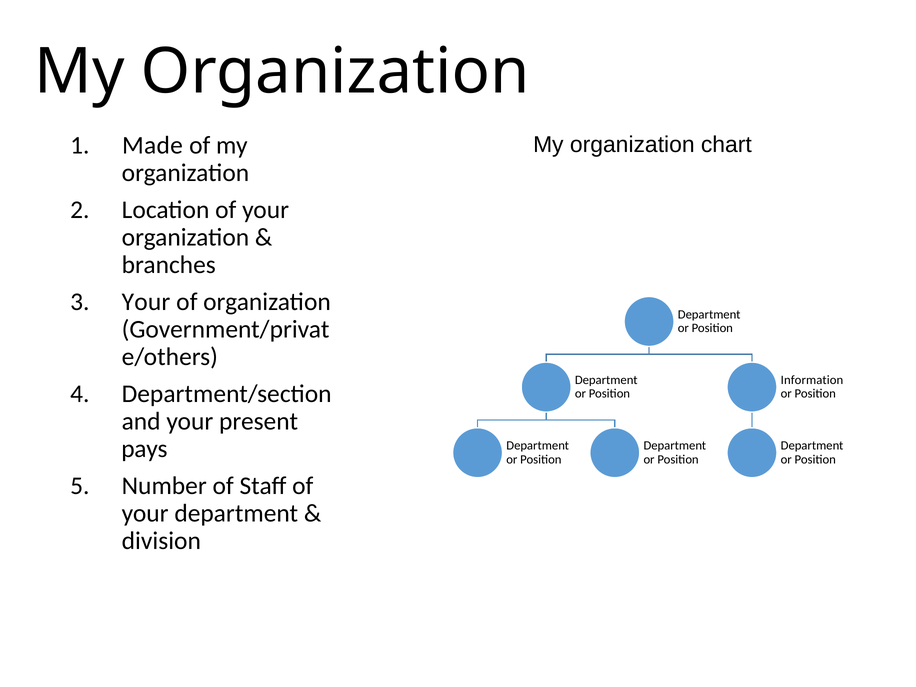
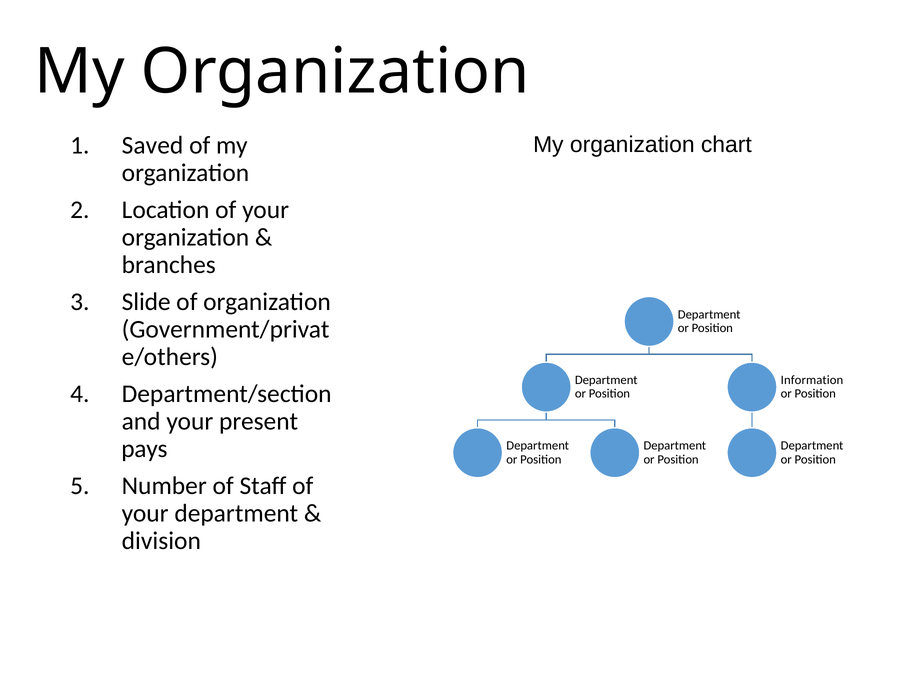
Made: Made -> Saved (153, 145)
Your: Your -> Slide (146, 302)
